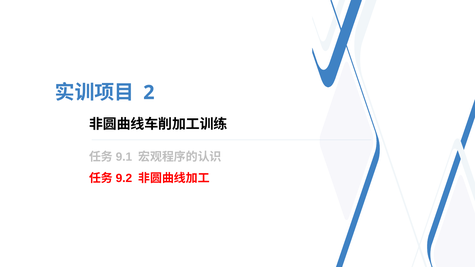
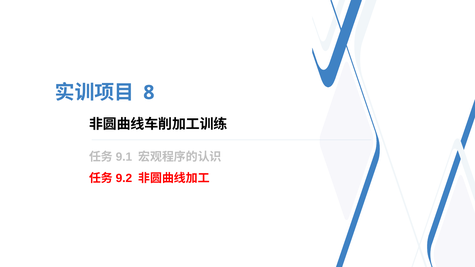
2: 2 -> 8 (149, 93)
